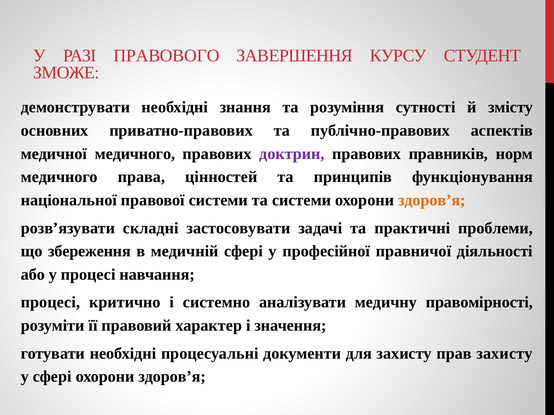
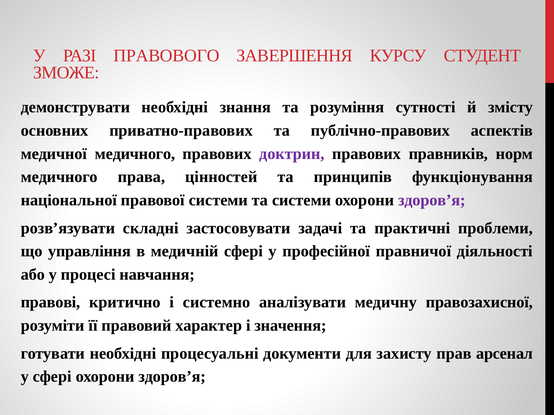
здоров’я colour: orange -> purple (432, 200)
збереження: збереження -> управління (89, 252)
процесі: процесі -> правові (51, 303)
правомірності: правомірності -> правозахисної (479, 303)
прав захисту: захисту -> арсенал (505, 354)
